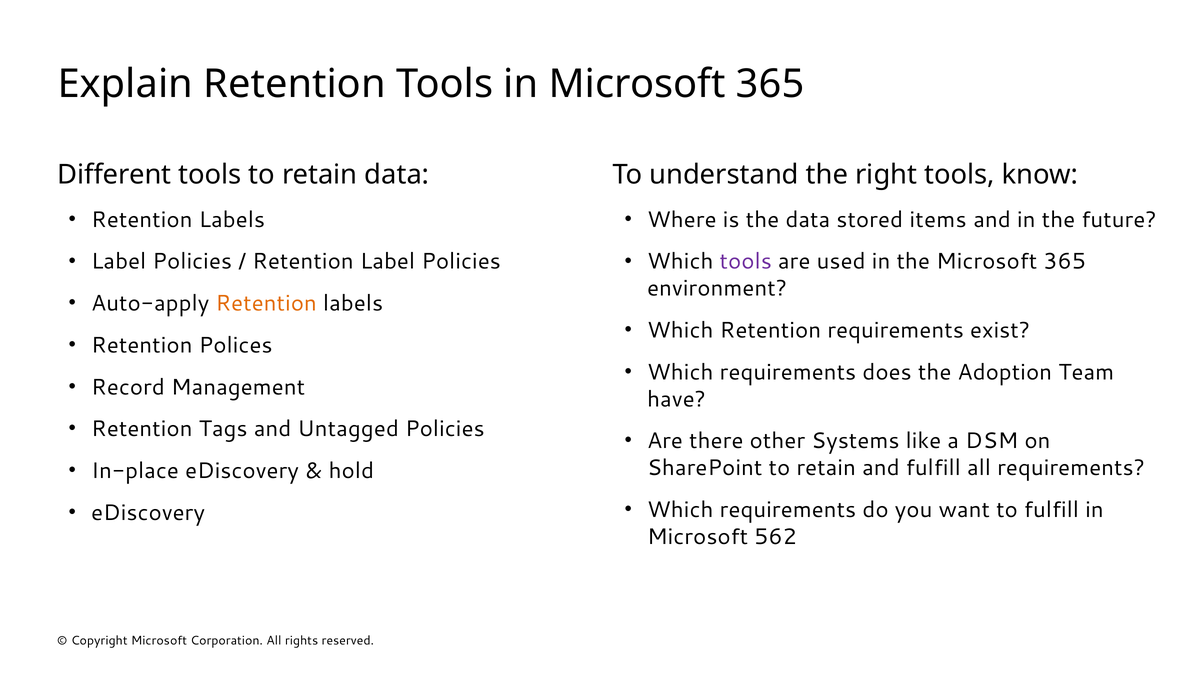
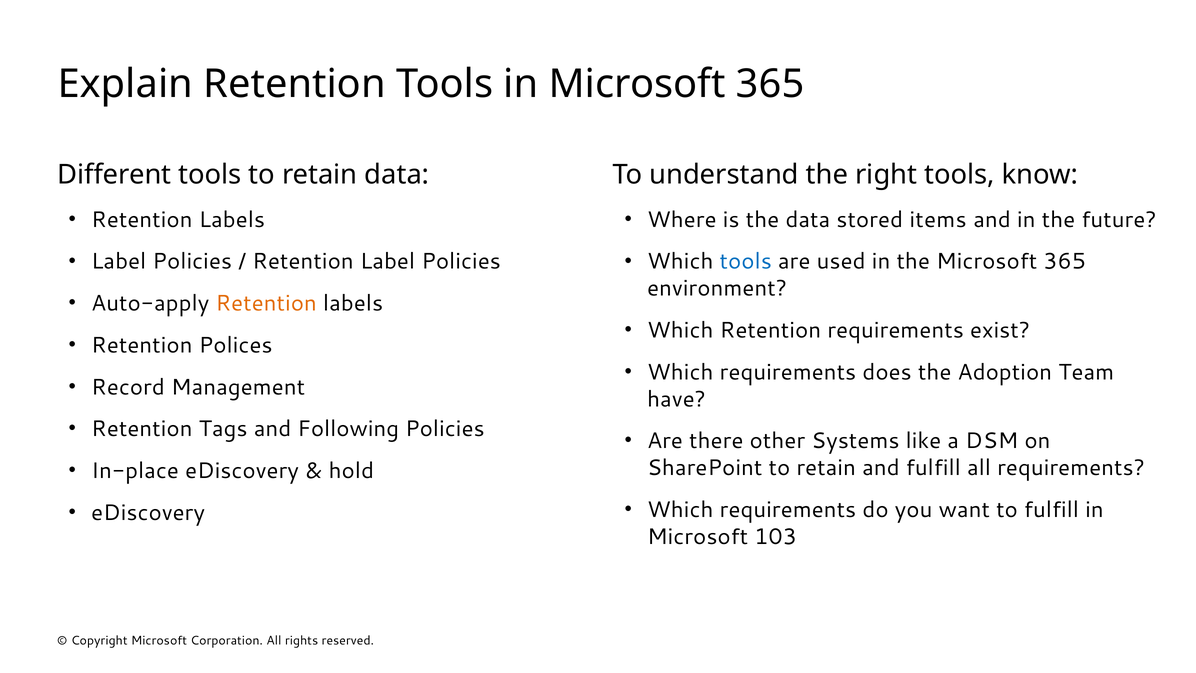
tools colour: purple -> blue (746, 261)
Untagged: Untagged -> Following (348, 429)
562: 562 -> 103 (776, 537)
